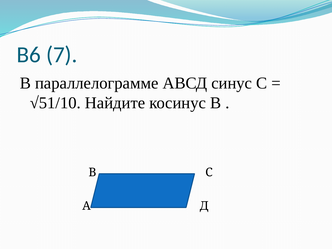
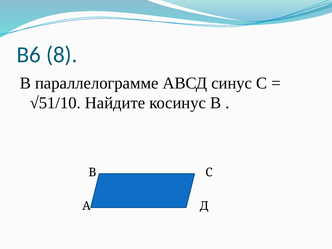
7: 7 -> 8 (62, 55)
